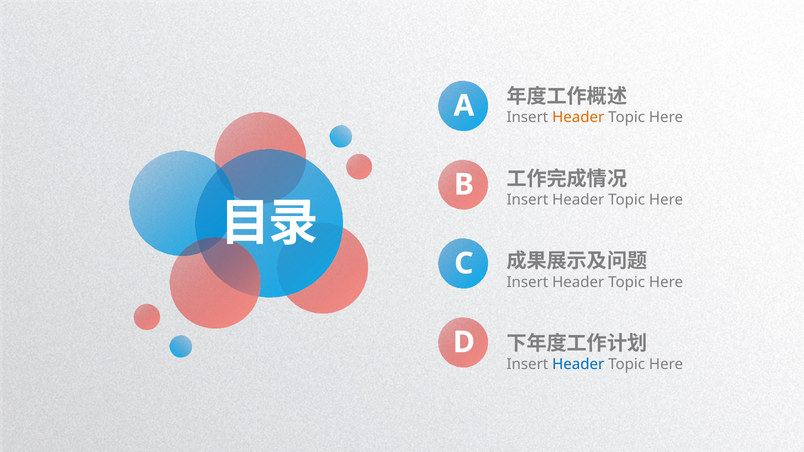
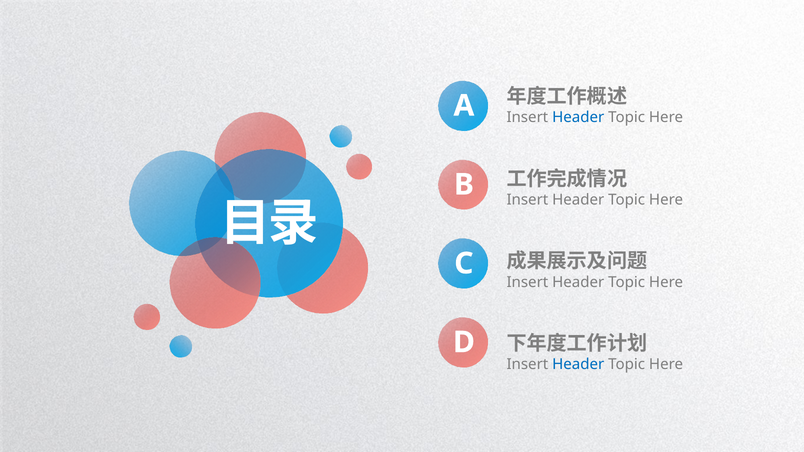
Header colour: orange -> blue (578, 118)
